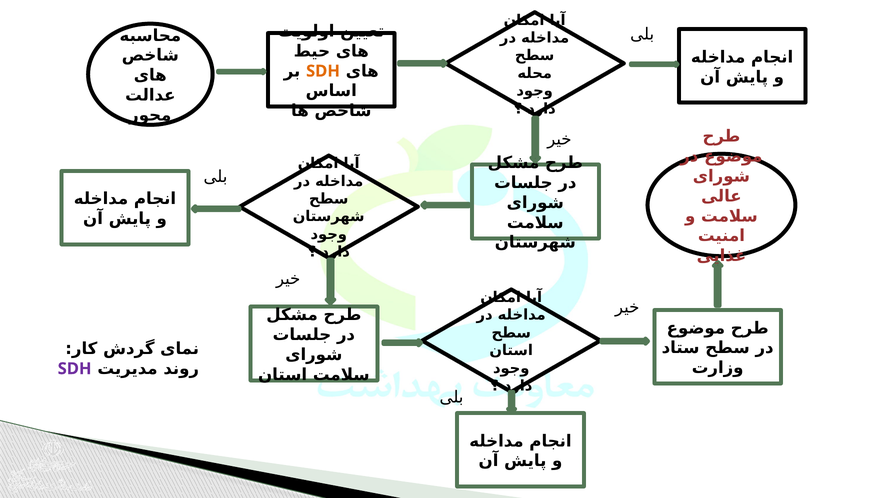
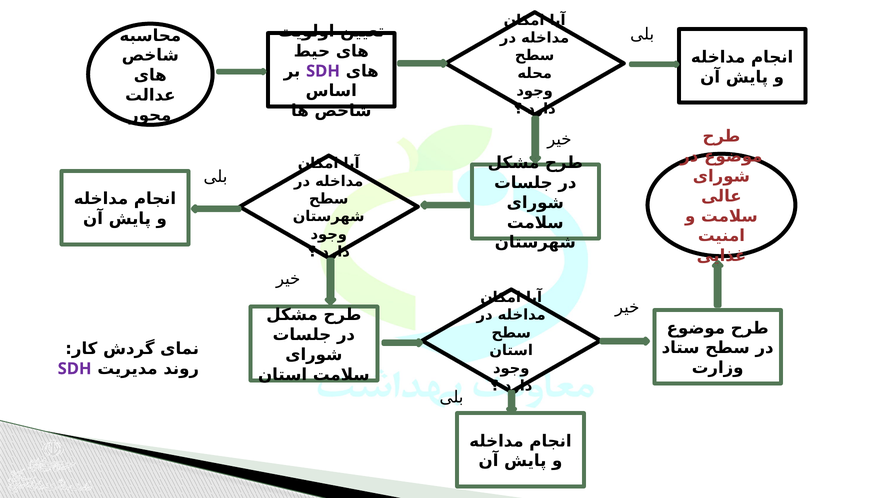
SDH colour: orange -> purple (323, 71)
